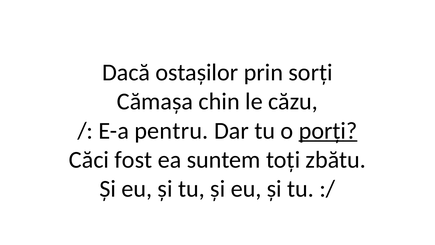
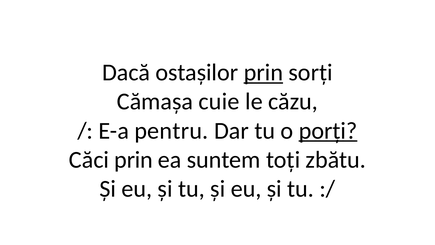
prin underline: none -> present (263, 73)
chin: chin -> cuie (219, 102)
Căci fost: fost -> prin (134, 160)
